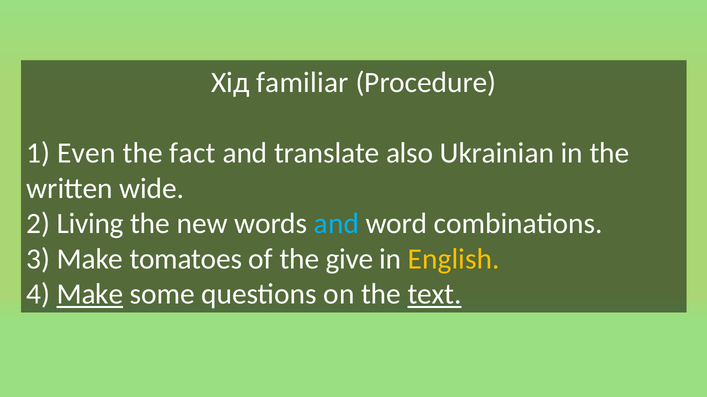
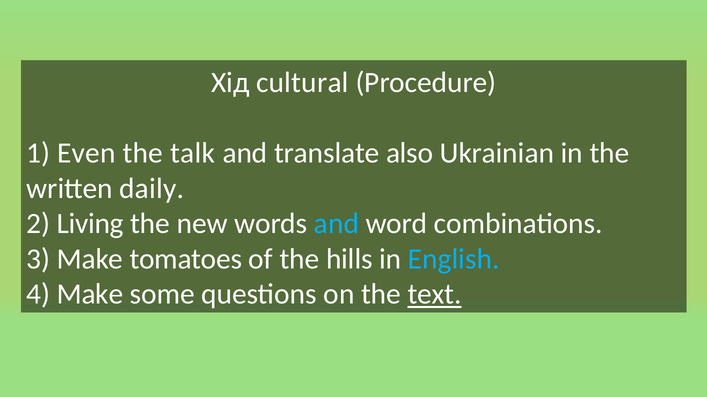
familiar: familiar -> cultural (302, 83)
fact: fact -> talk (192, 153)
wide: wide -> daily (152, 189)
give: give -> hills (349, 259)
English colour: yellow -> light blue (454, 259)
Make underline: present -> none (90, 295)
